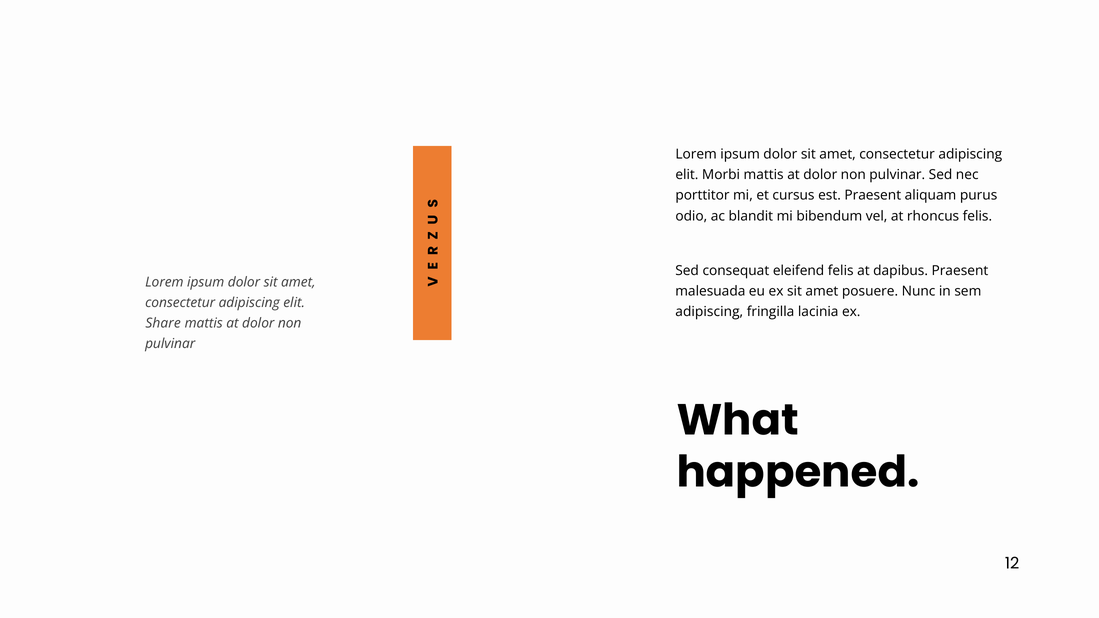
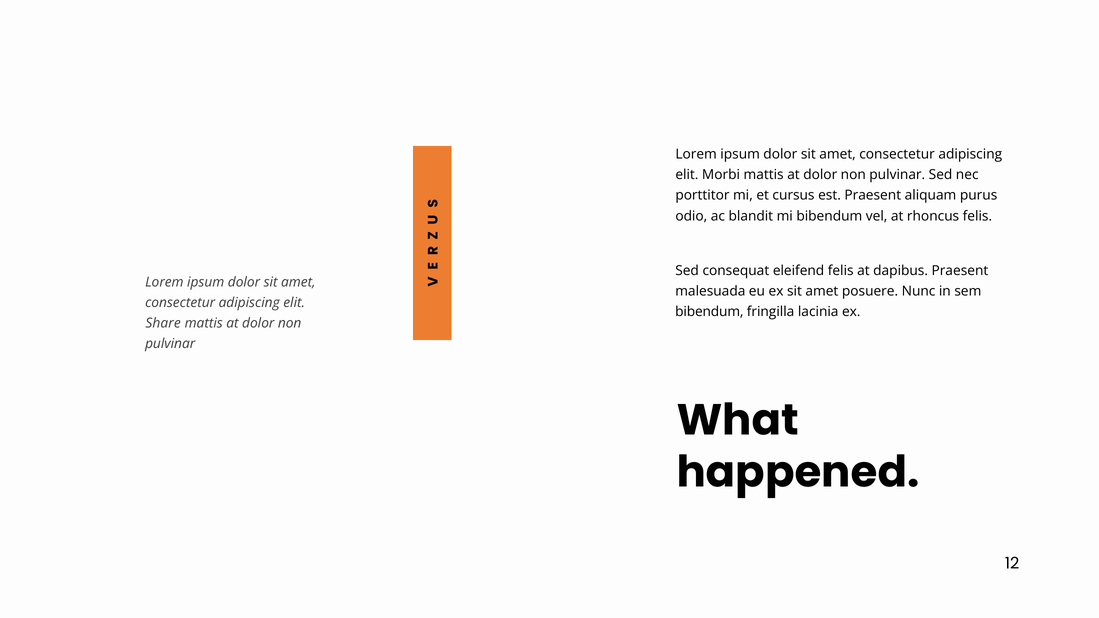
adipiscing: adipiscing -> bibendum (709, 312)
